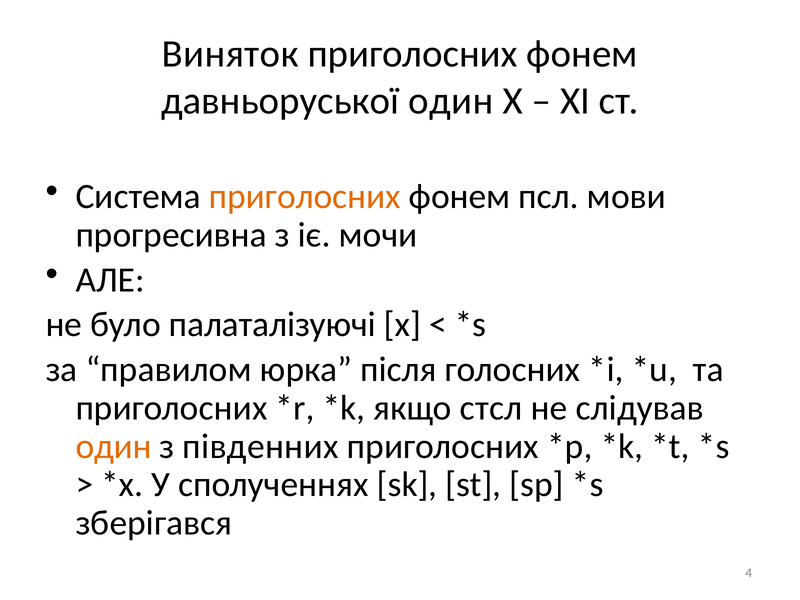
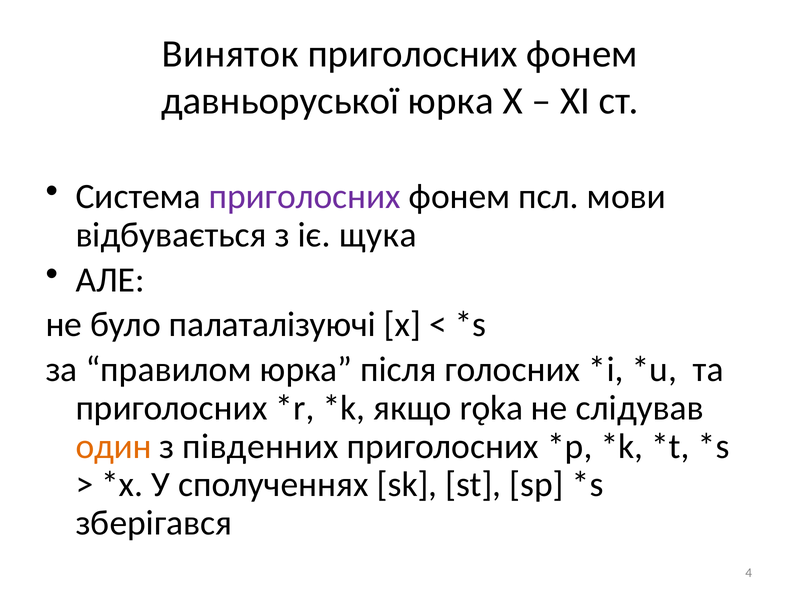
давньоруської один: один -> юрка (451, 101)
приголосних colour: orange -> purple (305, 197)
прогресивна: прогресивна -> відбувається (171, 235)
мочи: мочи -> щука (378, 235)
стсл: стсл -> rǫka (491, 408)
